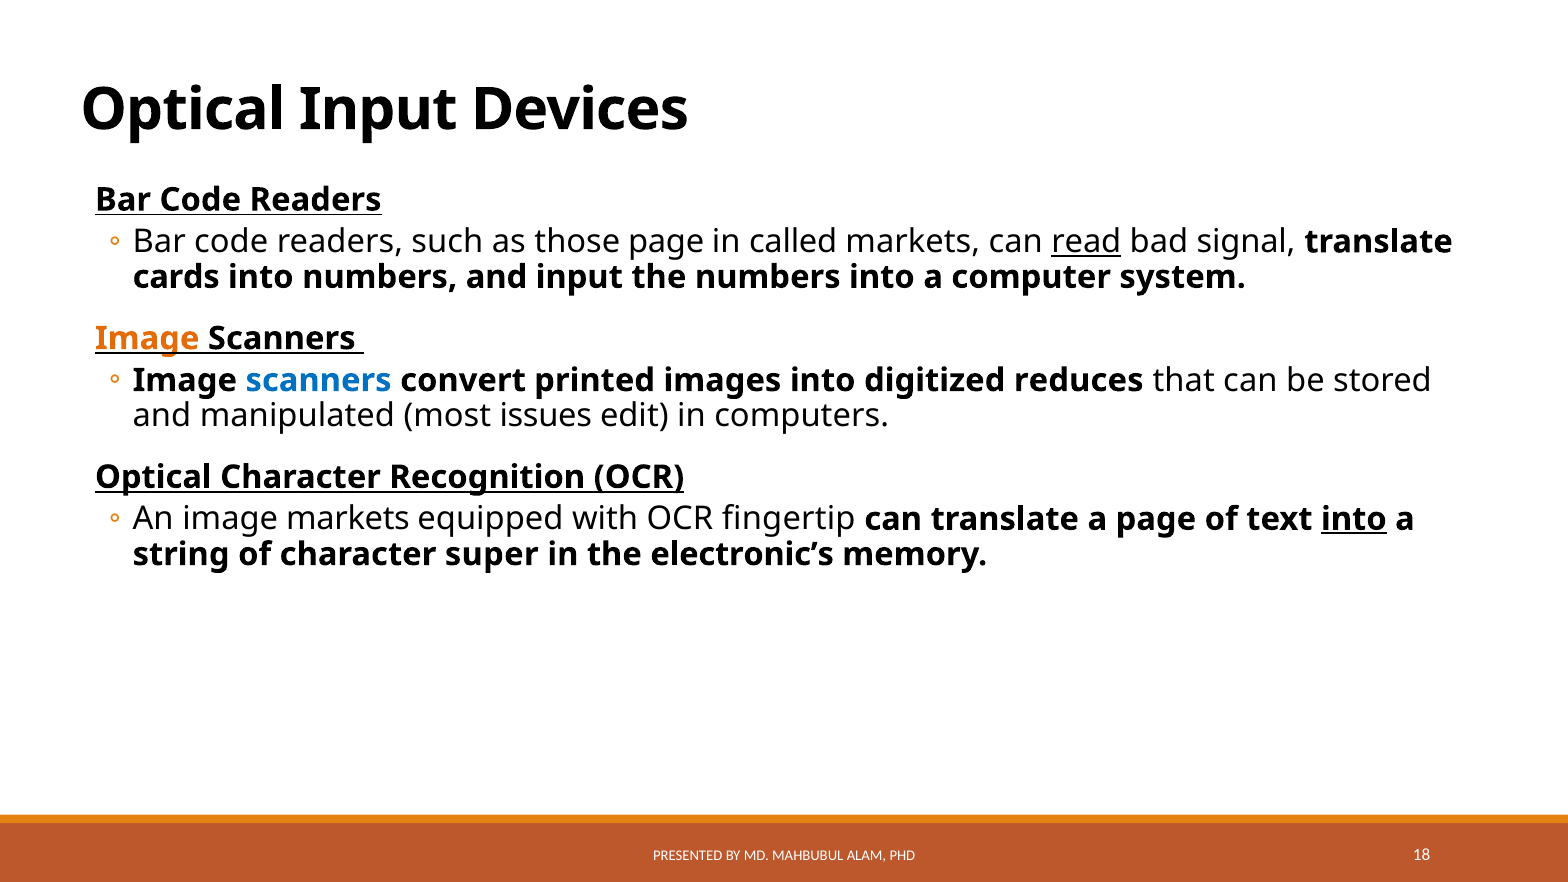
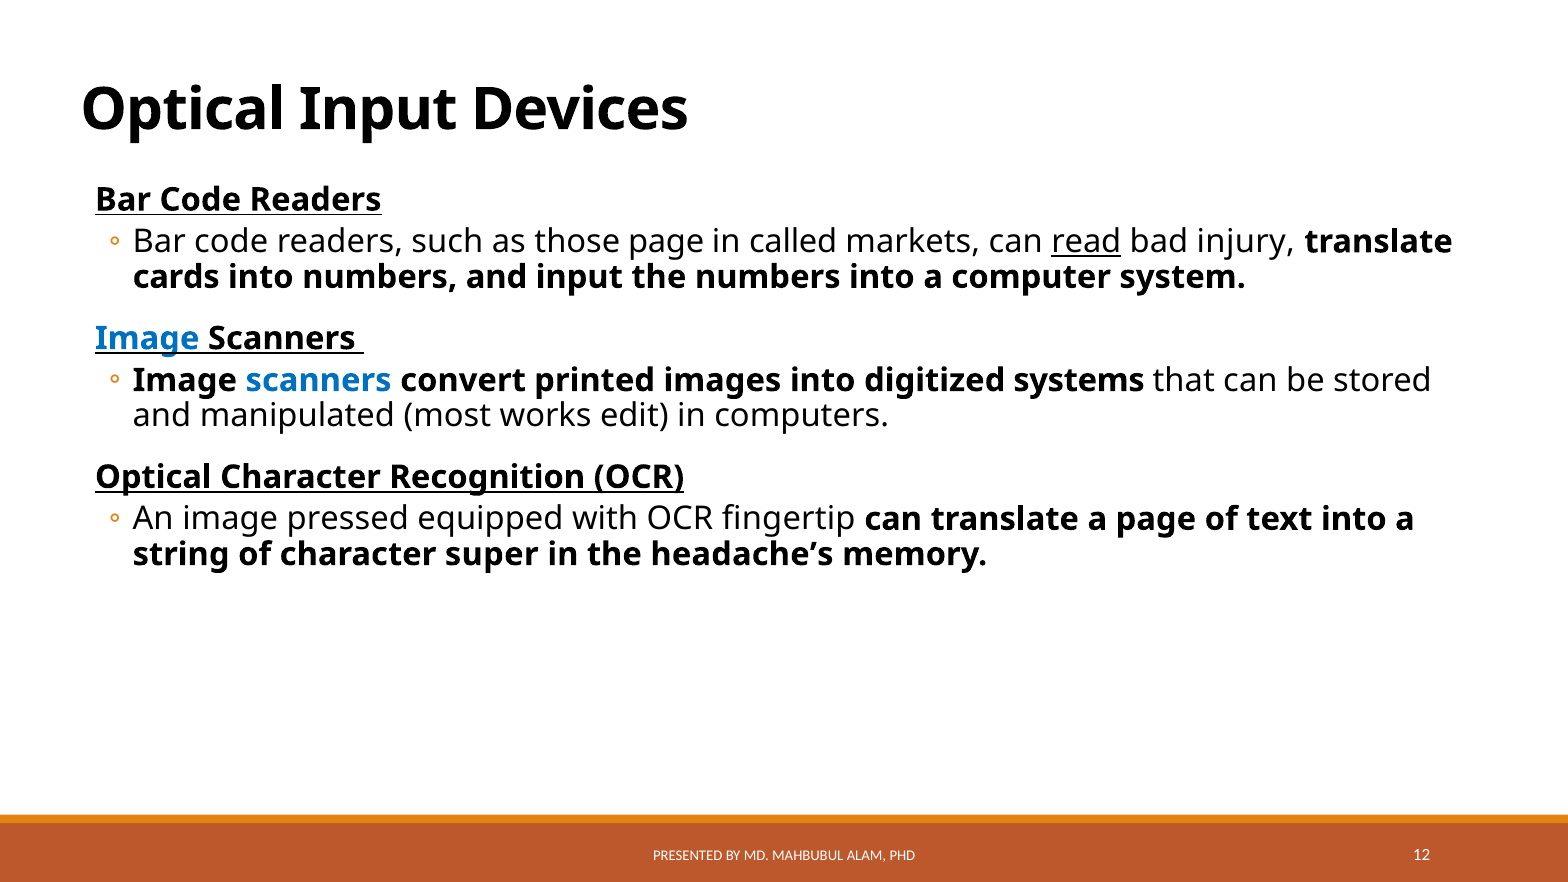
signal: signal -> injury (1246, 242)
Image colour: orange -> blue (147, 338)
reduces: reduces -> systems (1079, 380)
issues: issues -> works (546, 416)
image markets: markets -> pressed (348, 519)
into underline: present -> none (1354, 519)
electronic’s: electronic’s -> headache’s (742, 554)
18: 18 -> 12 (1422, 855)
